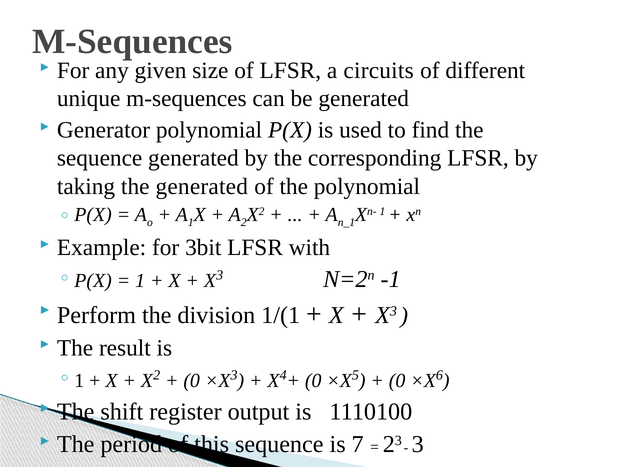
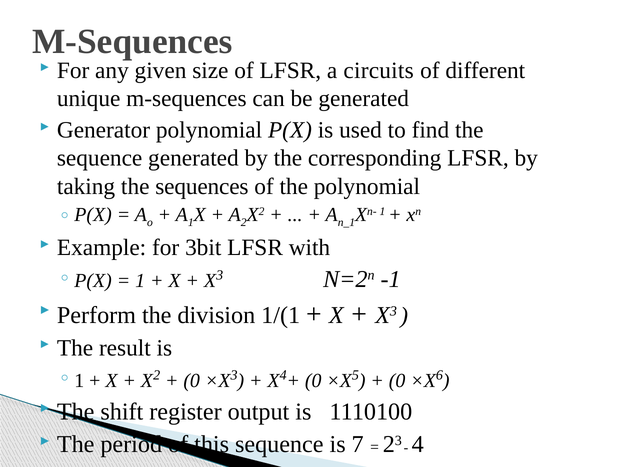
the generated: generated -> sequences (202, 186)
3: 3 -> 4 (418, 444)
